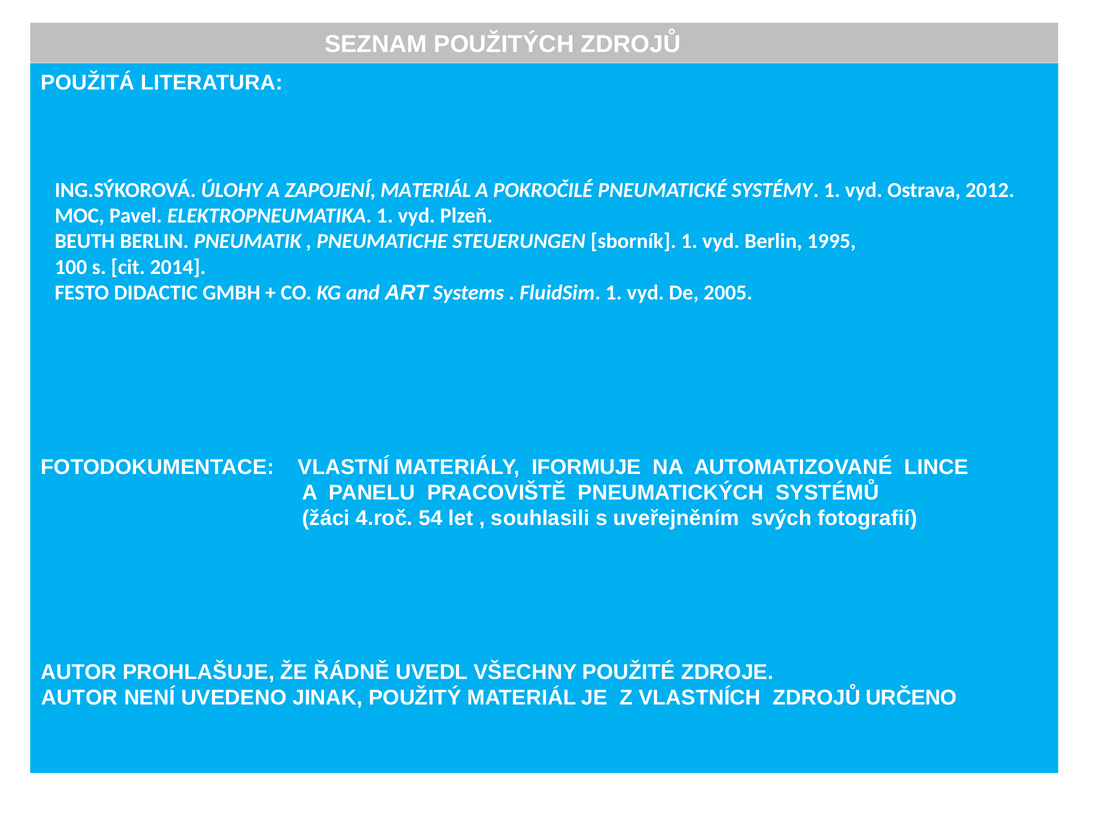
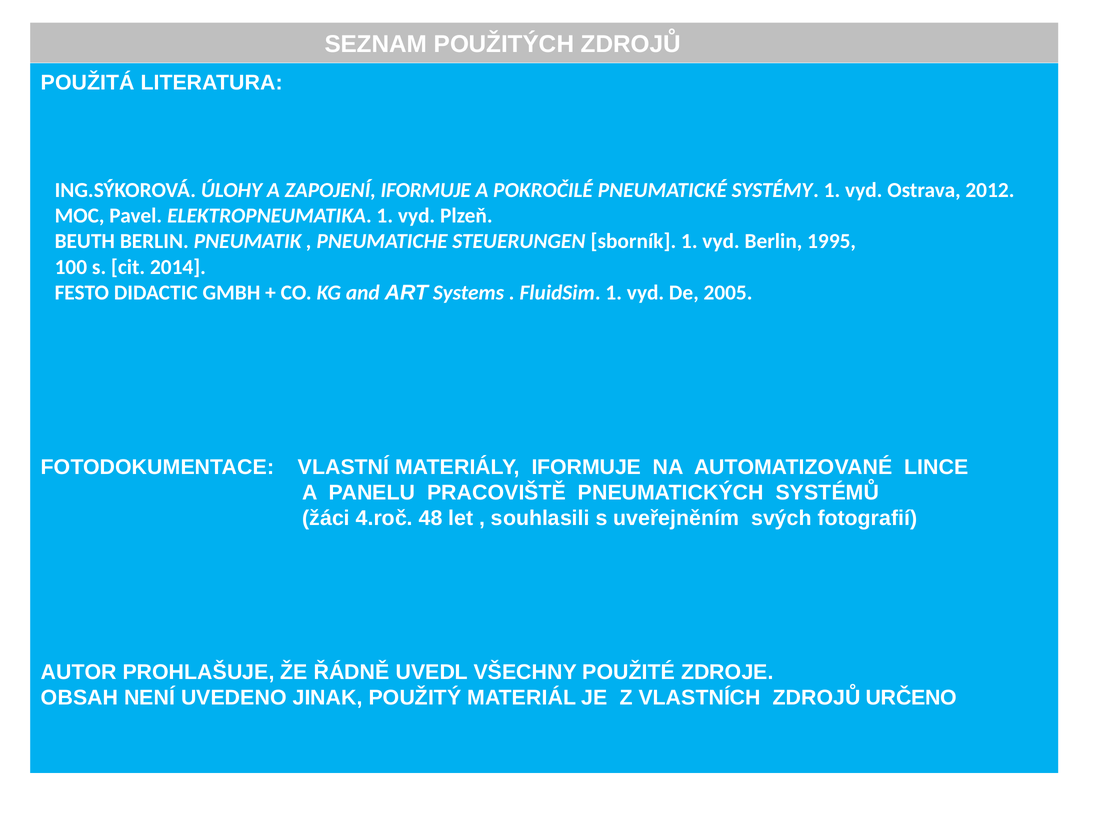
ZAPOJENÍ MATERIÁL: MATERIÁL -> IFORMUJE (426, 190)
54: 54 -> 48 (431, 518)
AUTOR: AUTOR -> OBSAH (80, 698)
